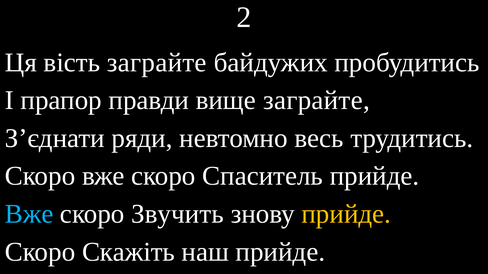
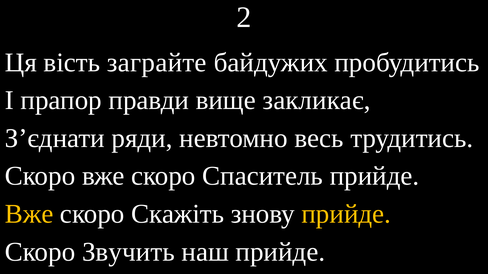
вище заграйте: заграйте -> закликає (317, 100)
Вже colour: light blue -> yellow (29, 214)
Звучить: Звучить -> Скажіть (178, 214)
Скажіть: Скажіть -> Звучить (128, 252)
